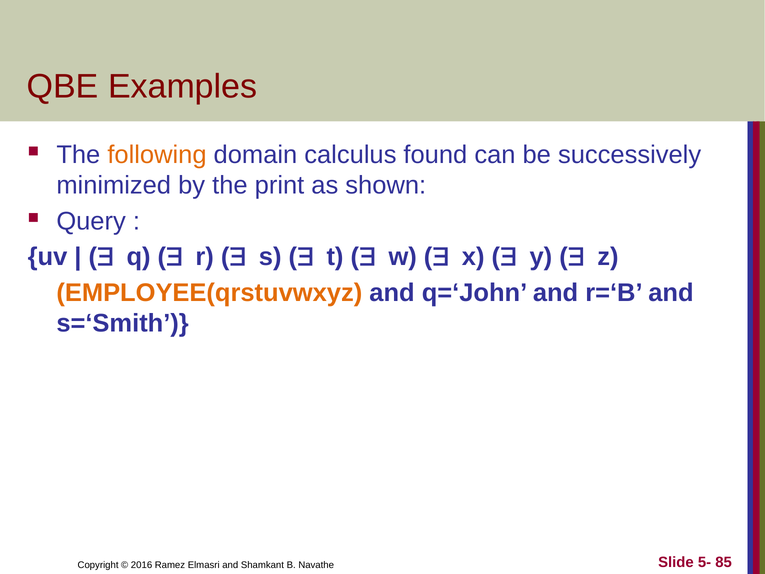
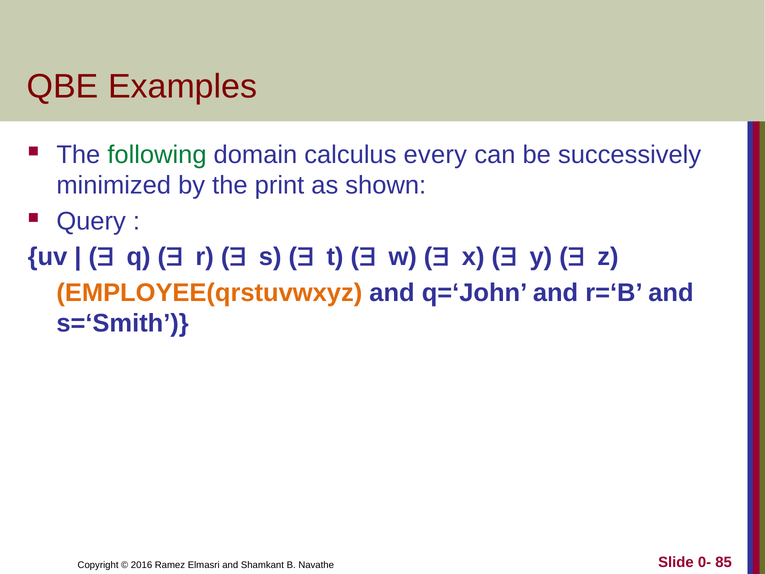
following colour: orange -> green (157, 155)
found: found -> every (435, 155)
5-: 5- -> 0- (704, 562)
